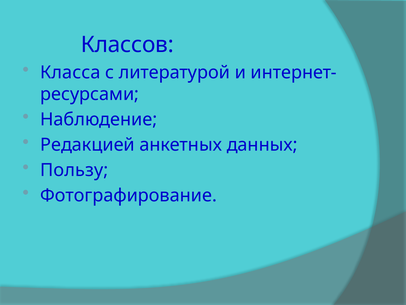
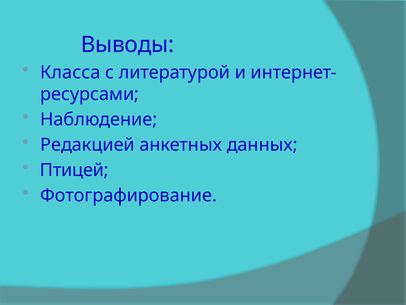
Классов: Классов -> Выводы (127, 45)
Пользу: Пользу -> Птицей (74, 170)
